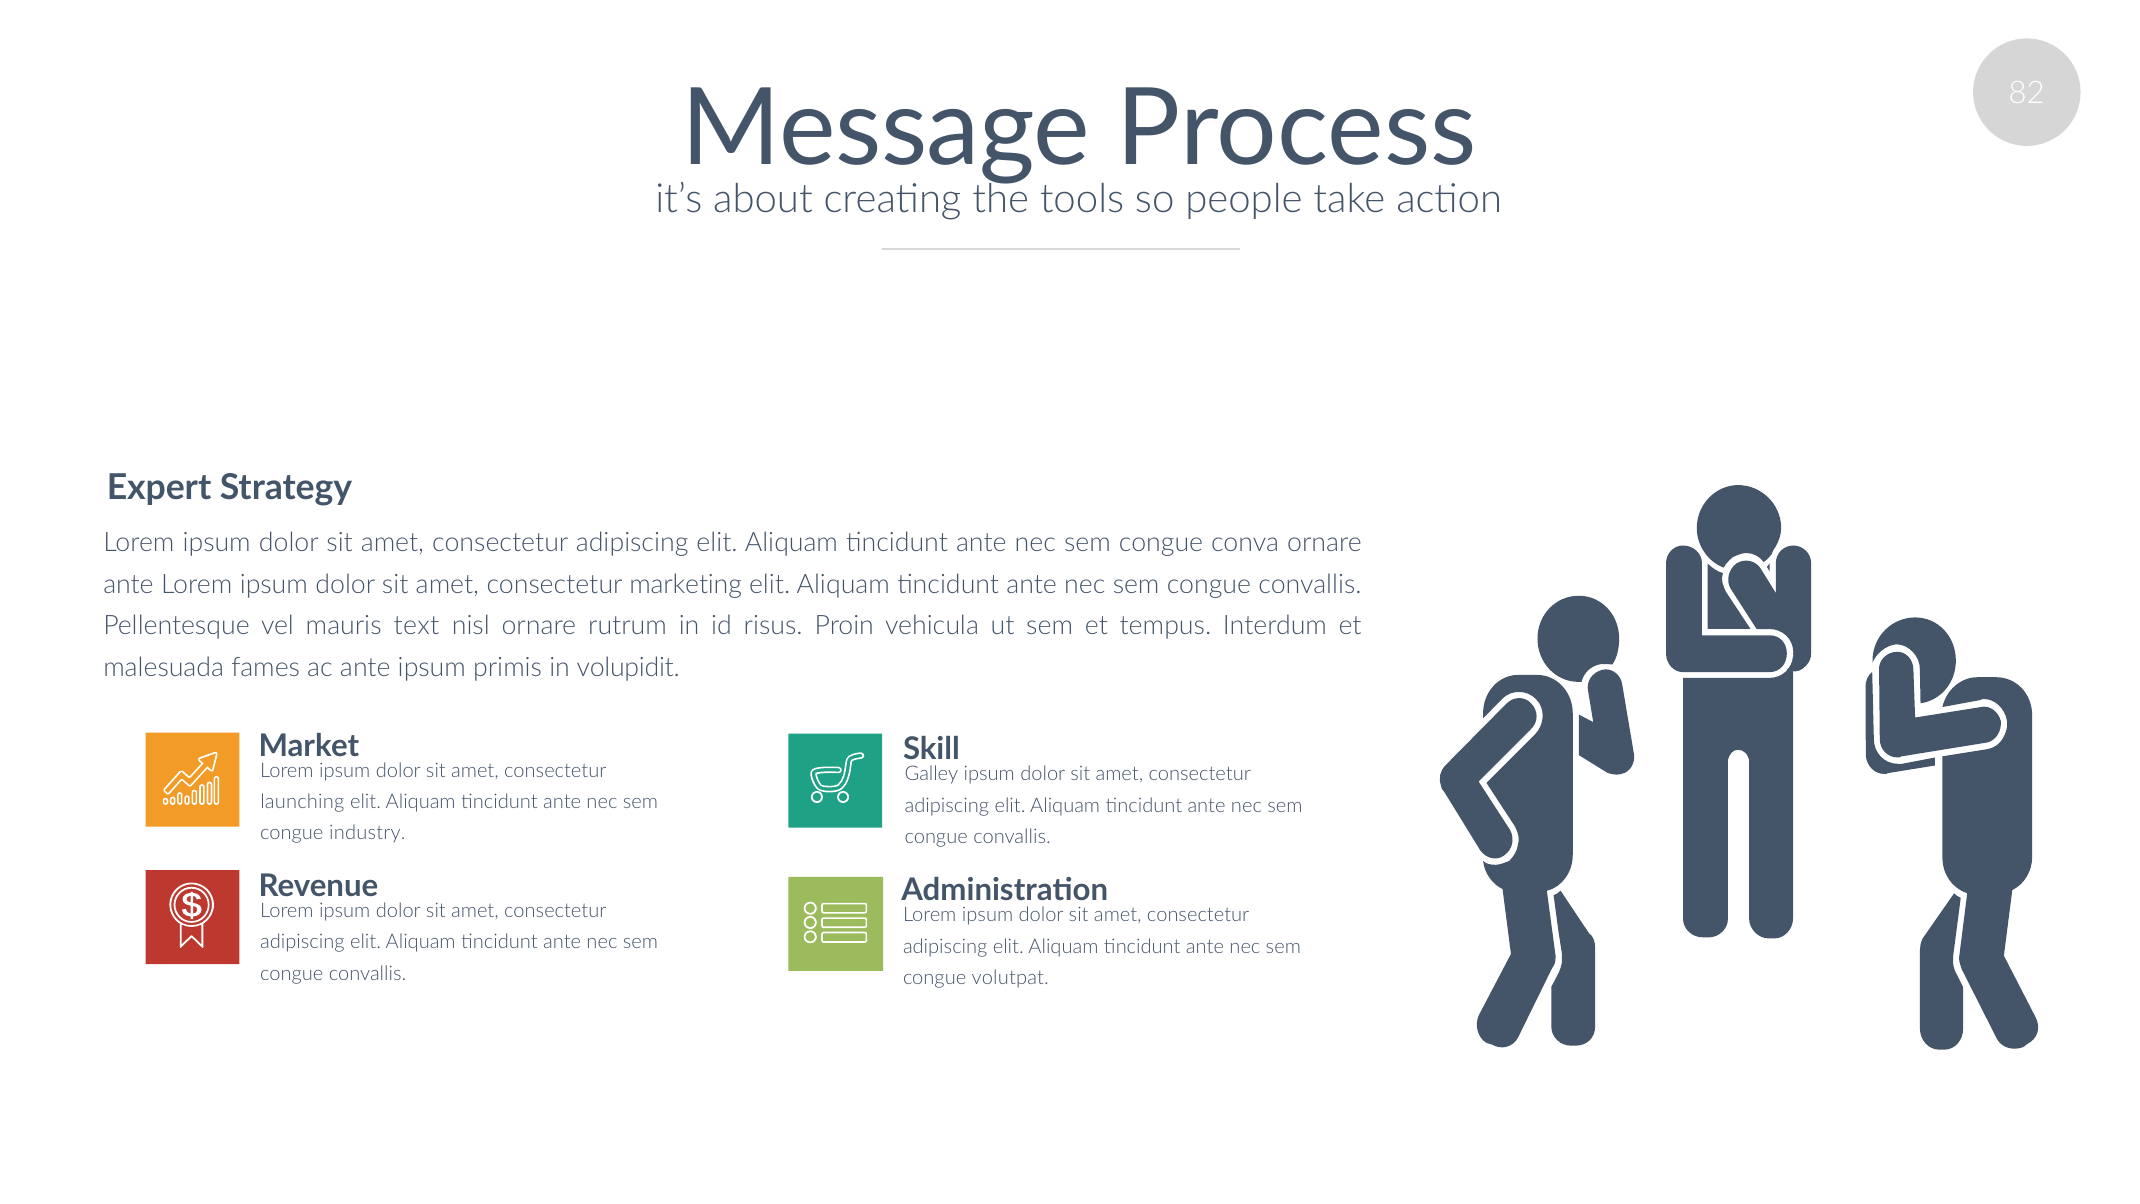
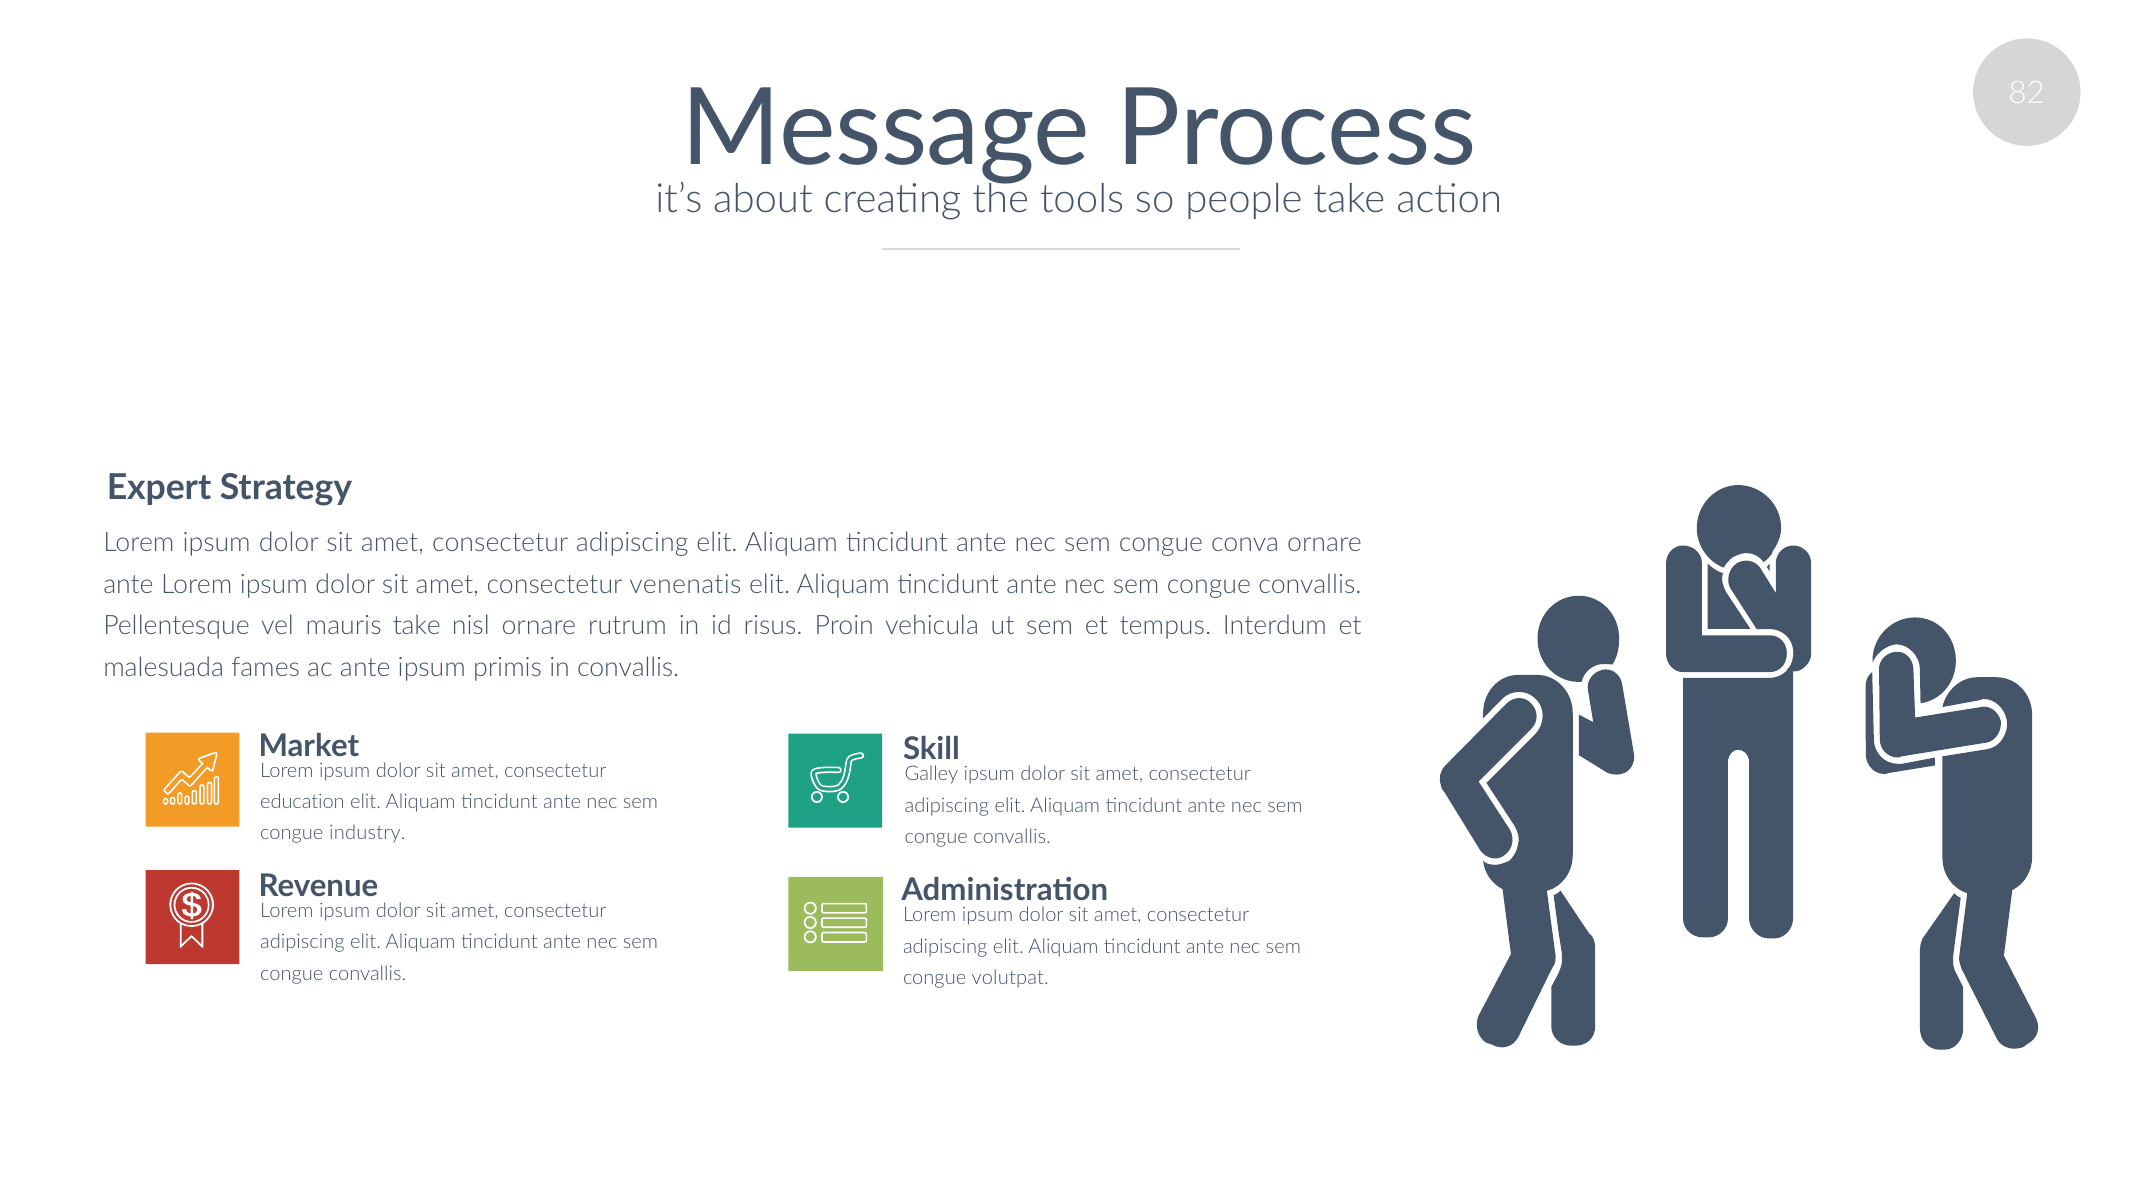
marketing: marketing -> venenatis (685, 584)
mauris text: text -> take (417, 626)
in volupidit: volupidit -> convallis (628, 668)
launching: launching -> education (302, 802)
